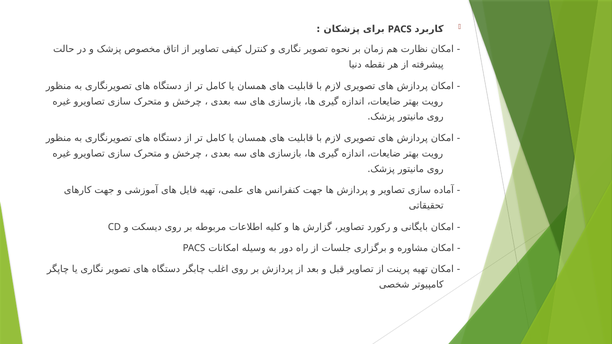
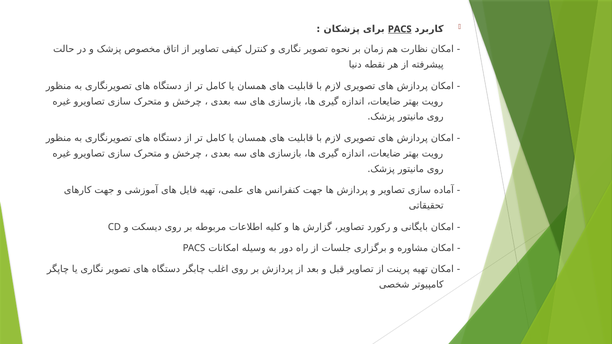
PACS underline: none -> present (400, 29)
